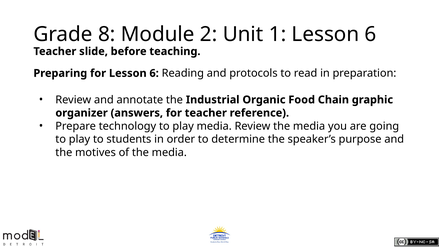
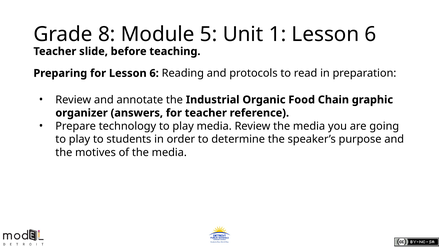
2: 2 -> 5 (209, 34)
